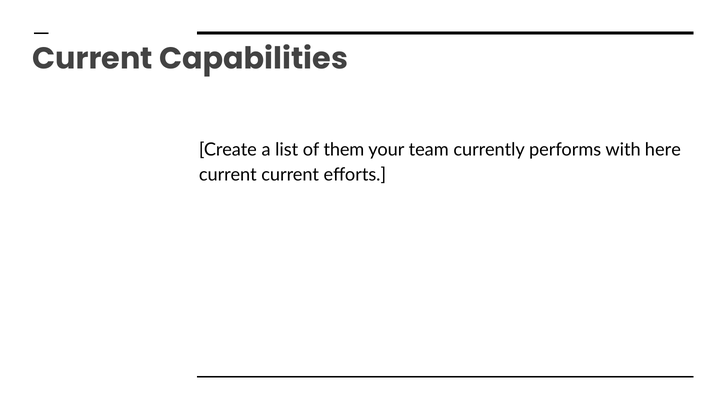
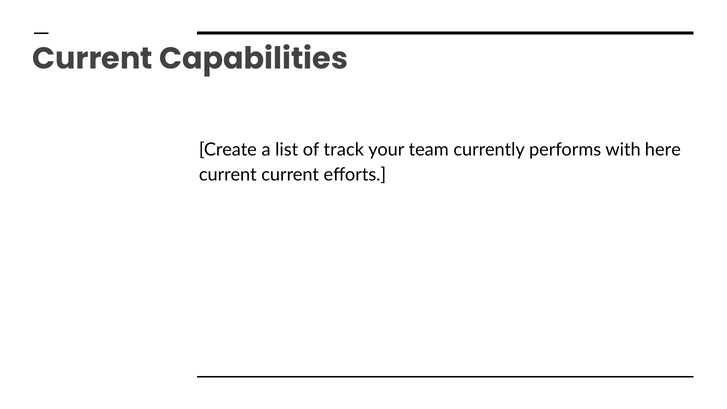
them: them -> track (344, 150)
